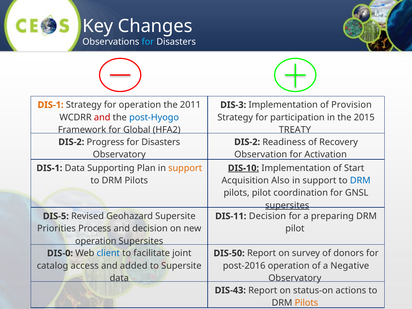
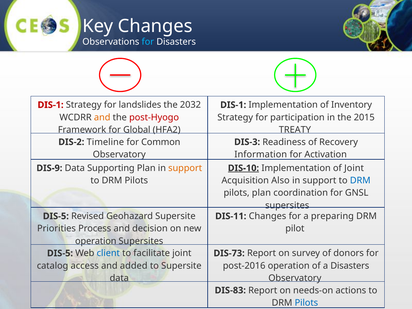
DIS‐1 colour: orange -> red (51, 105)
for operation: operation -> landslides (140, 105)
2011: 2011 -> 2032 (190, 105)
DIS-3: DIS-3 -> DIS-1 (233, 105)
Provision: Provision -> Inventory (352, 105)
and colour: red -> orange (102, 117)
post‐Hyogo colour: blue -> red (154, 117)
Progress: Progress -> Timeline (105, 142)
Disasters: Disasters -> Common (161, 142)
DIS-2: DIS-2 -> DIS-3 (247, 142)
Observation: Observation -> Information (261, 154)
DIS‐1: DIS‐1 -> DIS‐9 (49, 168)
of Start: Start -> Joint (354, 168)
pilots pilot: pilot -> plan (261, 193)
supersites underline: present -> none (287, 205)
DIS-11 Decision: Decision -> Changes (268, 216)
DIS‐0: DIS‐0 -> DIS‐5 (60, 253)
DIS-50: DIS-50 -> DIS-73 (229, 253)
a Negative: Negative -> Disasters (350, 266)
DIS-43: DIS-43 -> DIS-83 (230, 290)
status-on: status-on -> needs-on (313, 290)
Pilots colour: orange -> blue (306, 303)
